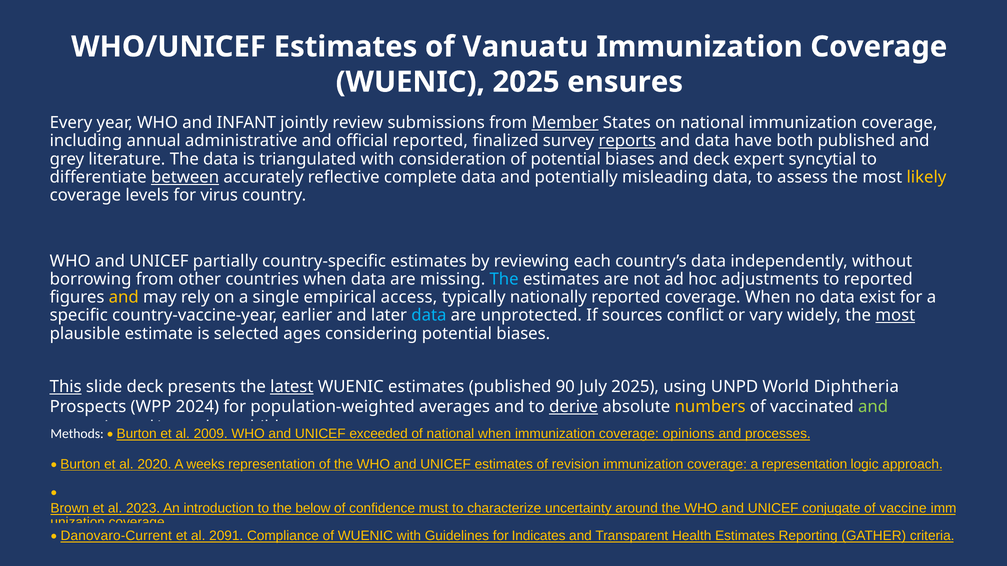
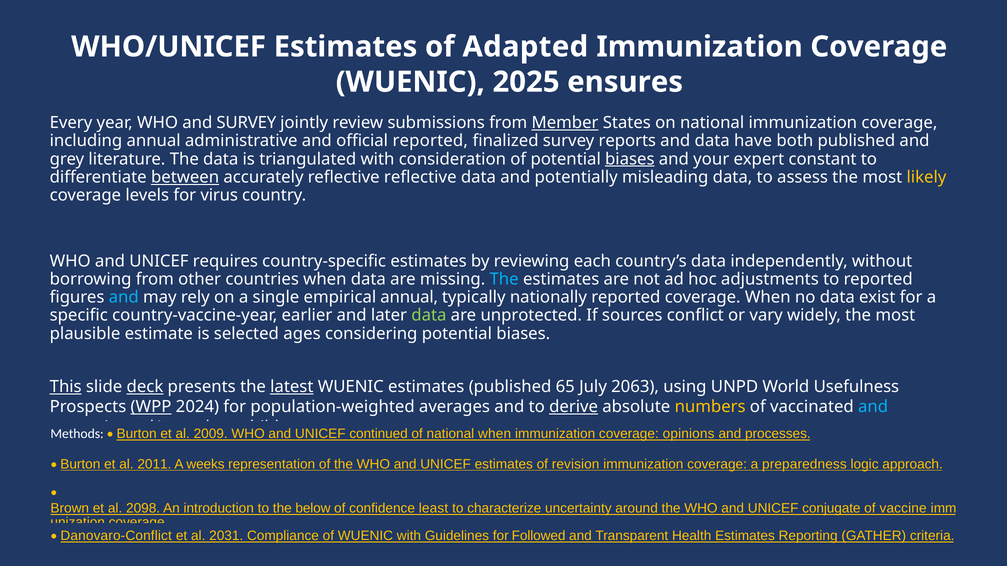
Vanuatu: Vanuatu -> Adapted (525, 47)
and INFANT: INFANT -> SURVEY (246, 123)
reports underline: present -> none (627, 141)
biases underline: none -> present (630, 159)
and deck: deck -> your (711, 159)
syncytial: syncytial -> constant (823, 159)
reflective complete: complete -> reflective (420, 177)
partially: partially -> requires (225, 261)
and colour: yellow -> light blue (124, 298)
empirical access: access -> annual (409, 298)
data colour: light blue -> light green (429, 316)
most underline: present -> none (895, 316)
deck underline: none -> present (145, 387)
90: 90 -> 65 (565, 387)
July 2025: 2025 -> 2063 (635, 387)
Diphtheria: Diphtheria -> Usefulness (856, 387)
WPP underline: none -> present (151, 407)
and colour: light green -> light blue (873, 407)
exceeded: exceeded -> continued (379, 434)
2020: 2020 -> 2011 (154, 464)
a representation: representation -> preparedness (804, 464)
2023: 2023 -> 2098 (143, 509)
must: must -> least (433, 509)
Danovaro-Current: Danovaro-Current -> Danovaro-Conflict (116, 536)
2091: 2091 -> 2031 (226, 536)
Indicates: Indicates -> Followed (539, 536)
